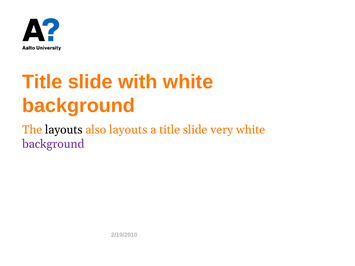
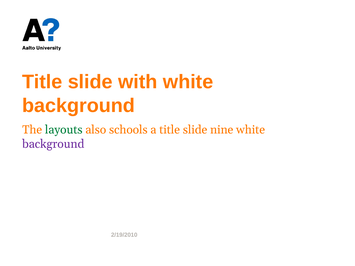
layouts colour: black -> green (64, 130)
also layouts: layouts -> schools (128, 130)
very: very -> nine (222, 130)
